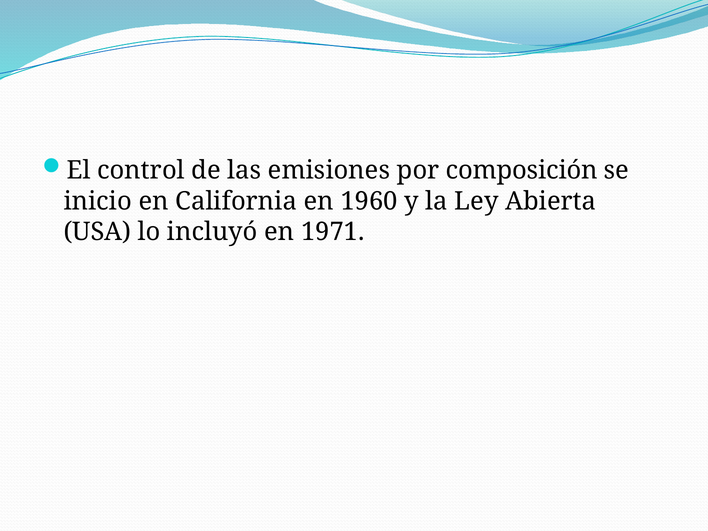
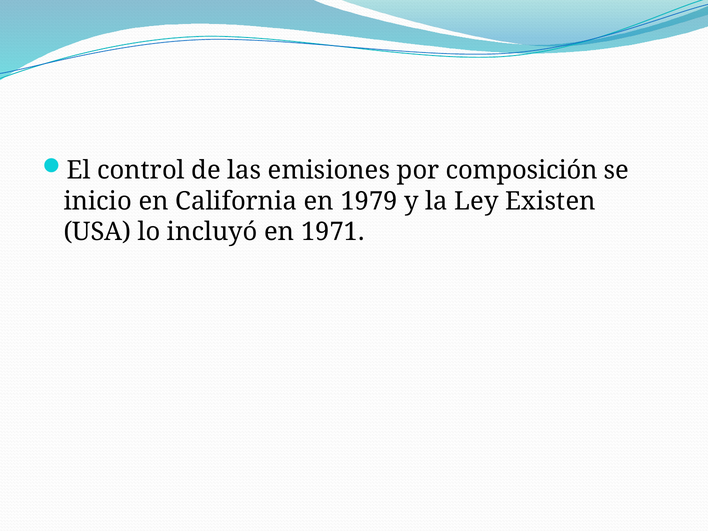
1960: 1960 -> 1979 (369, 201)
Abierta: Abierta -> Existen (551, 201)
